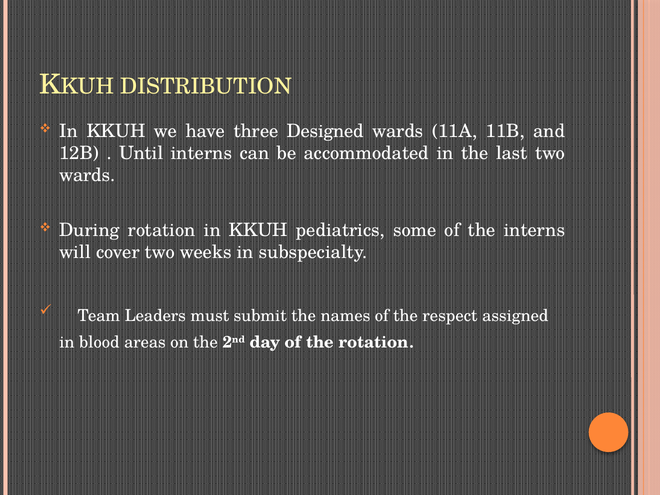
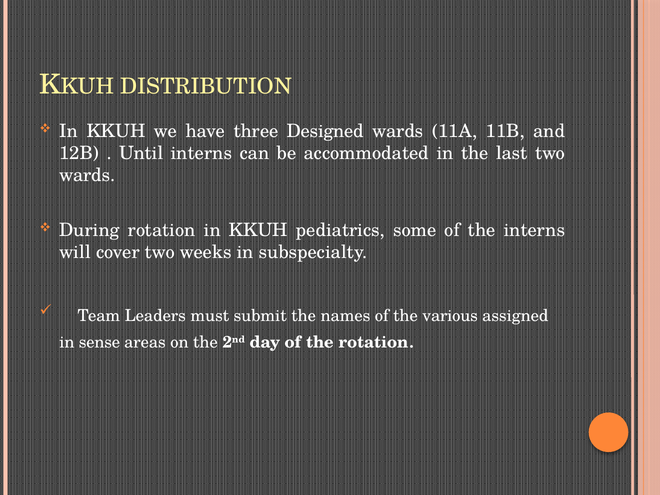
respect: respect -> various (450, 316)
blood: blood -> sense (99, 342)
